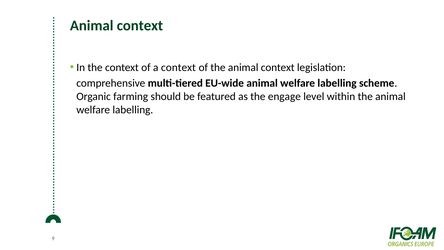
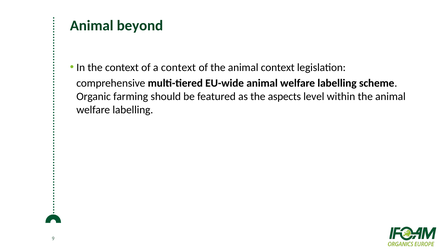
context: context -> beyond (140, 25)
engage: engage -> aspects (284, 96)
